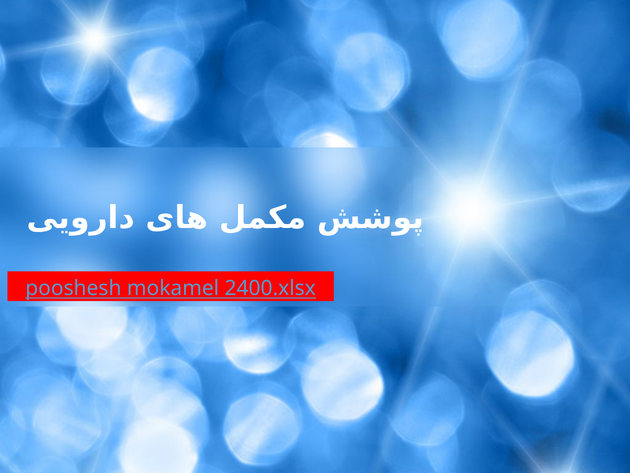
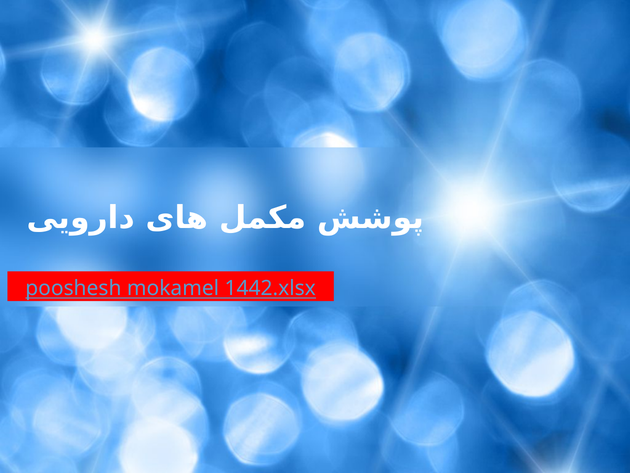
2400.xlsx: 2400.xlsx -> 1442.xlsx (270, 288)
